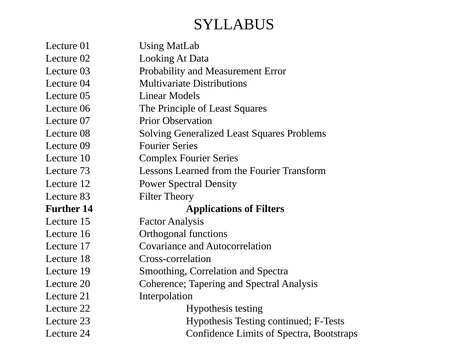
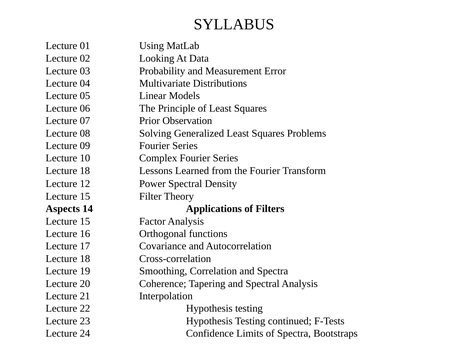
73: 73 -> 18 (85, 171)
83: 83 -> 15 (85, 196)
Further: Further -> Aspects (63, 209)
